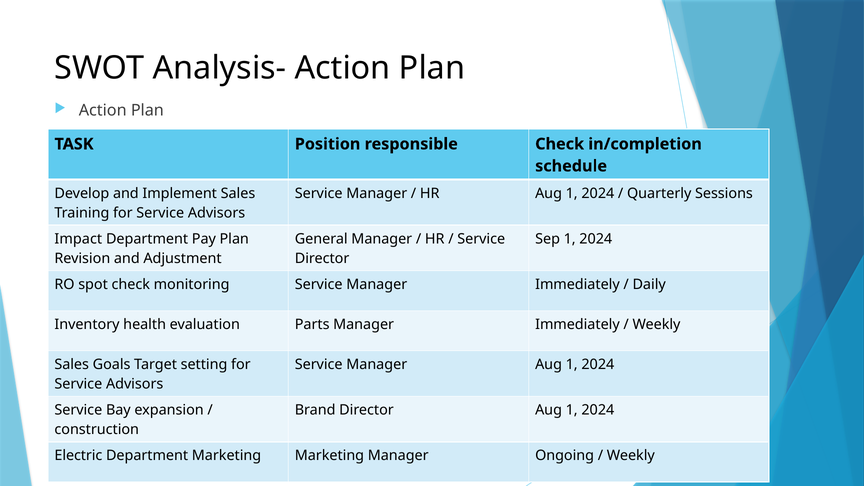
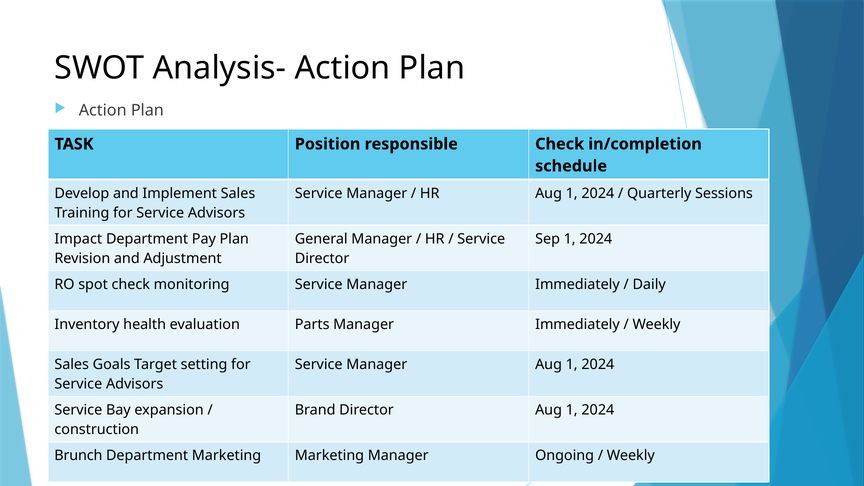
Electric: Electric -> Brunch (78, 456)
